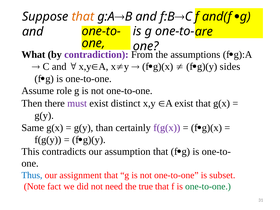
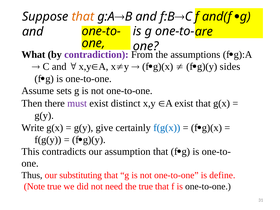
role: role -> sets (64, 91)
Same: Same -> Write (33, 128)
than: than -> give (104, 128)
f(g(x colour: purple -> blue (167, 128)
Thus colour: blue -> black (32, 175)
assignment: assignment -> substituting (81, 175)
subset: subset -> define (222, 175)
Note fact: fact -> true (54, 186)
one-to-one colour: green -> black (208, 186)
